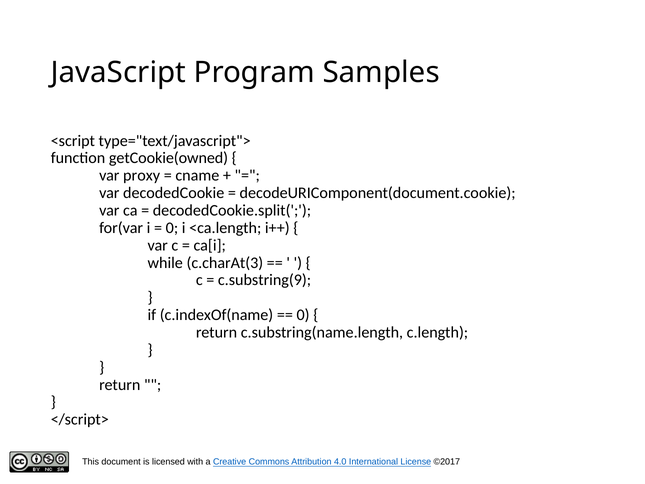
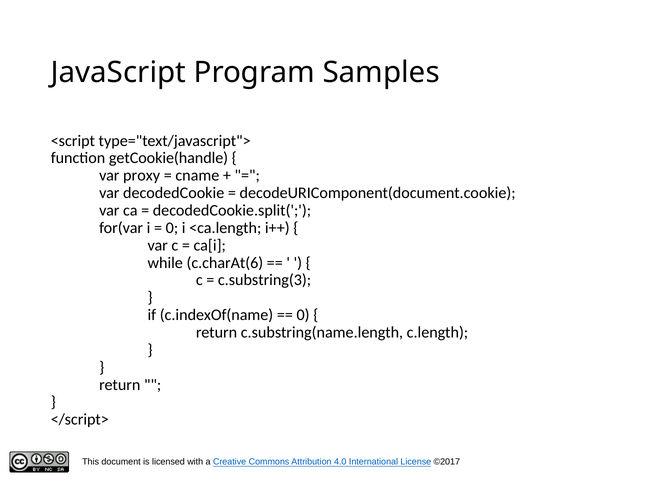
getCookie(owned: getCookie(owned -> getCookie(handle (169, 158)
c.charAt(3: c.charAt(3 -> c.charAt(6 (225, 263)
c.substring(9: c.substring(9 -> c.substring(3 (265, 280)
